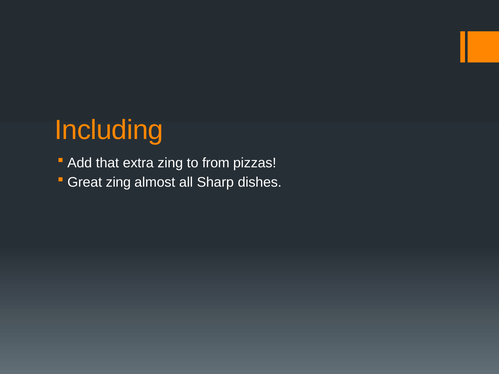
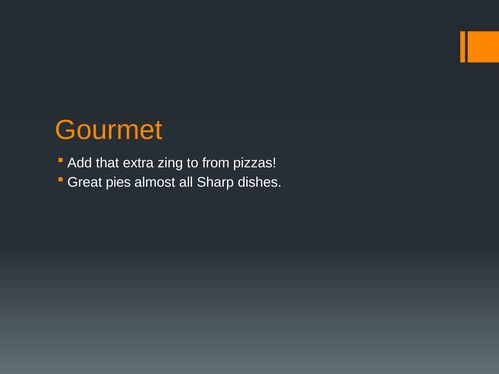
Including: Including -> Gourmet (109, 130)
Great zing: zing -> pies (118, 182)
